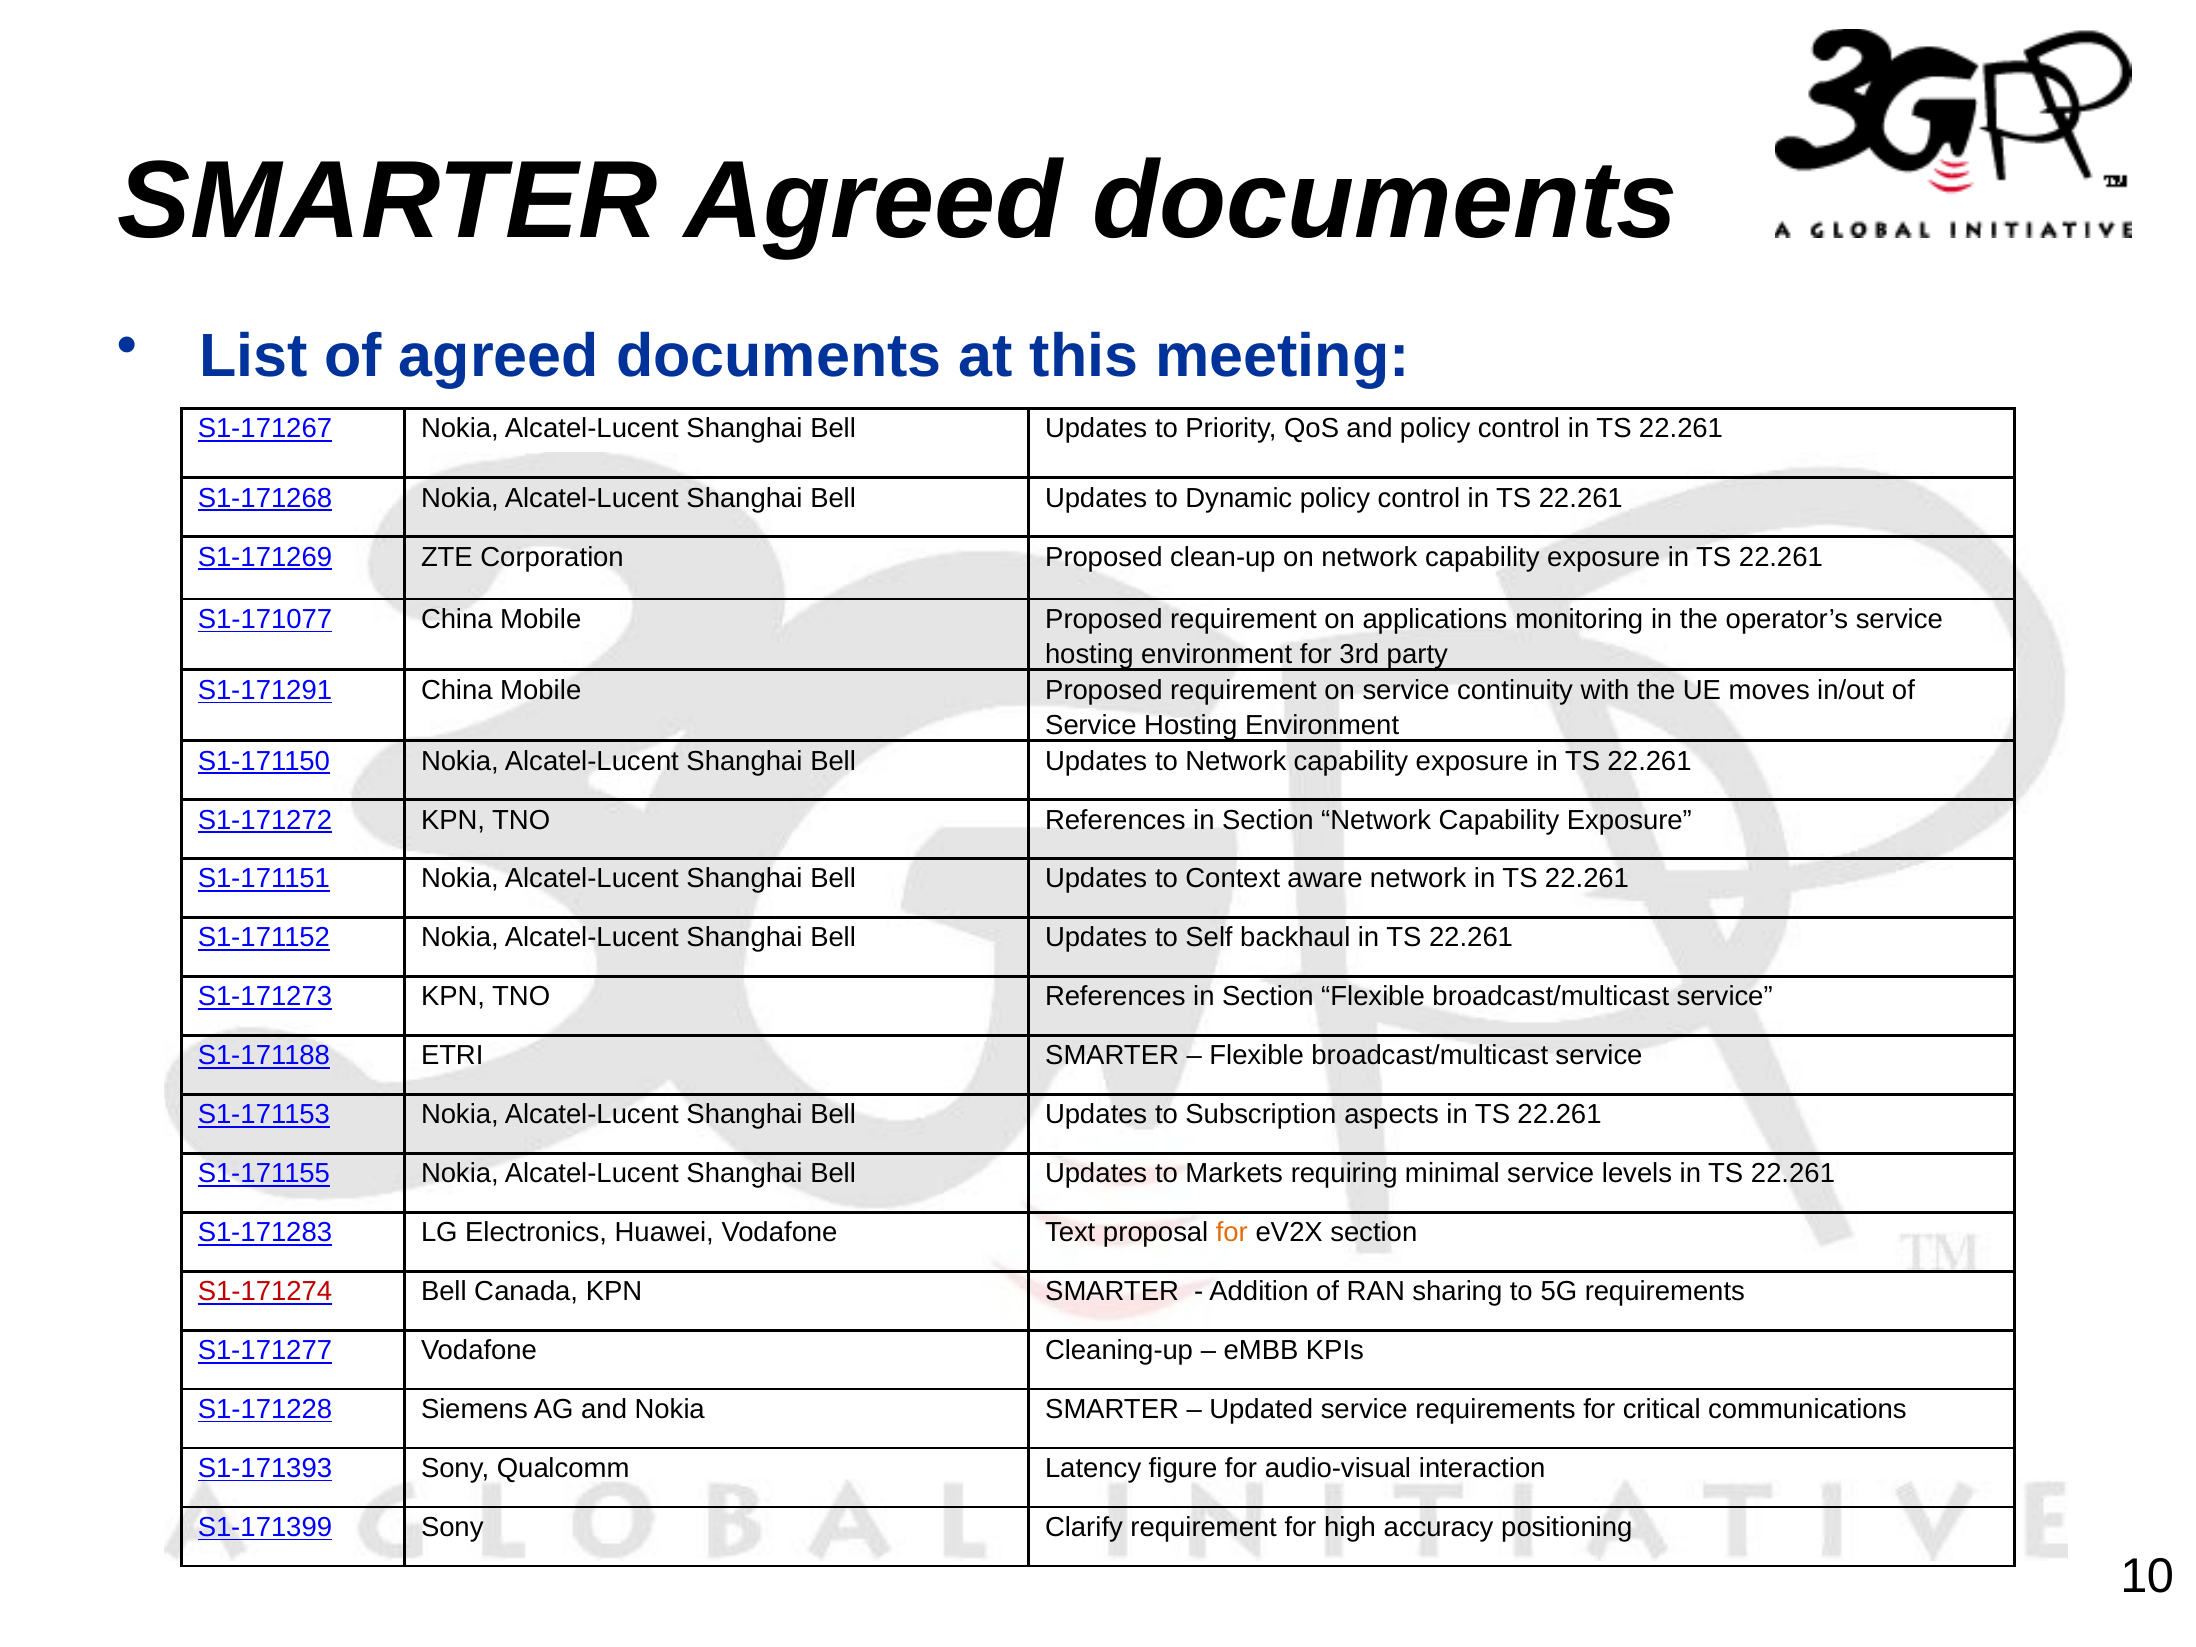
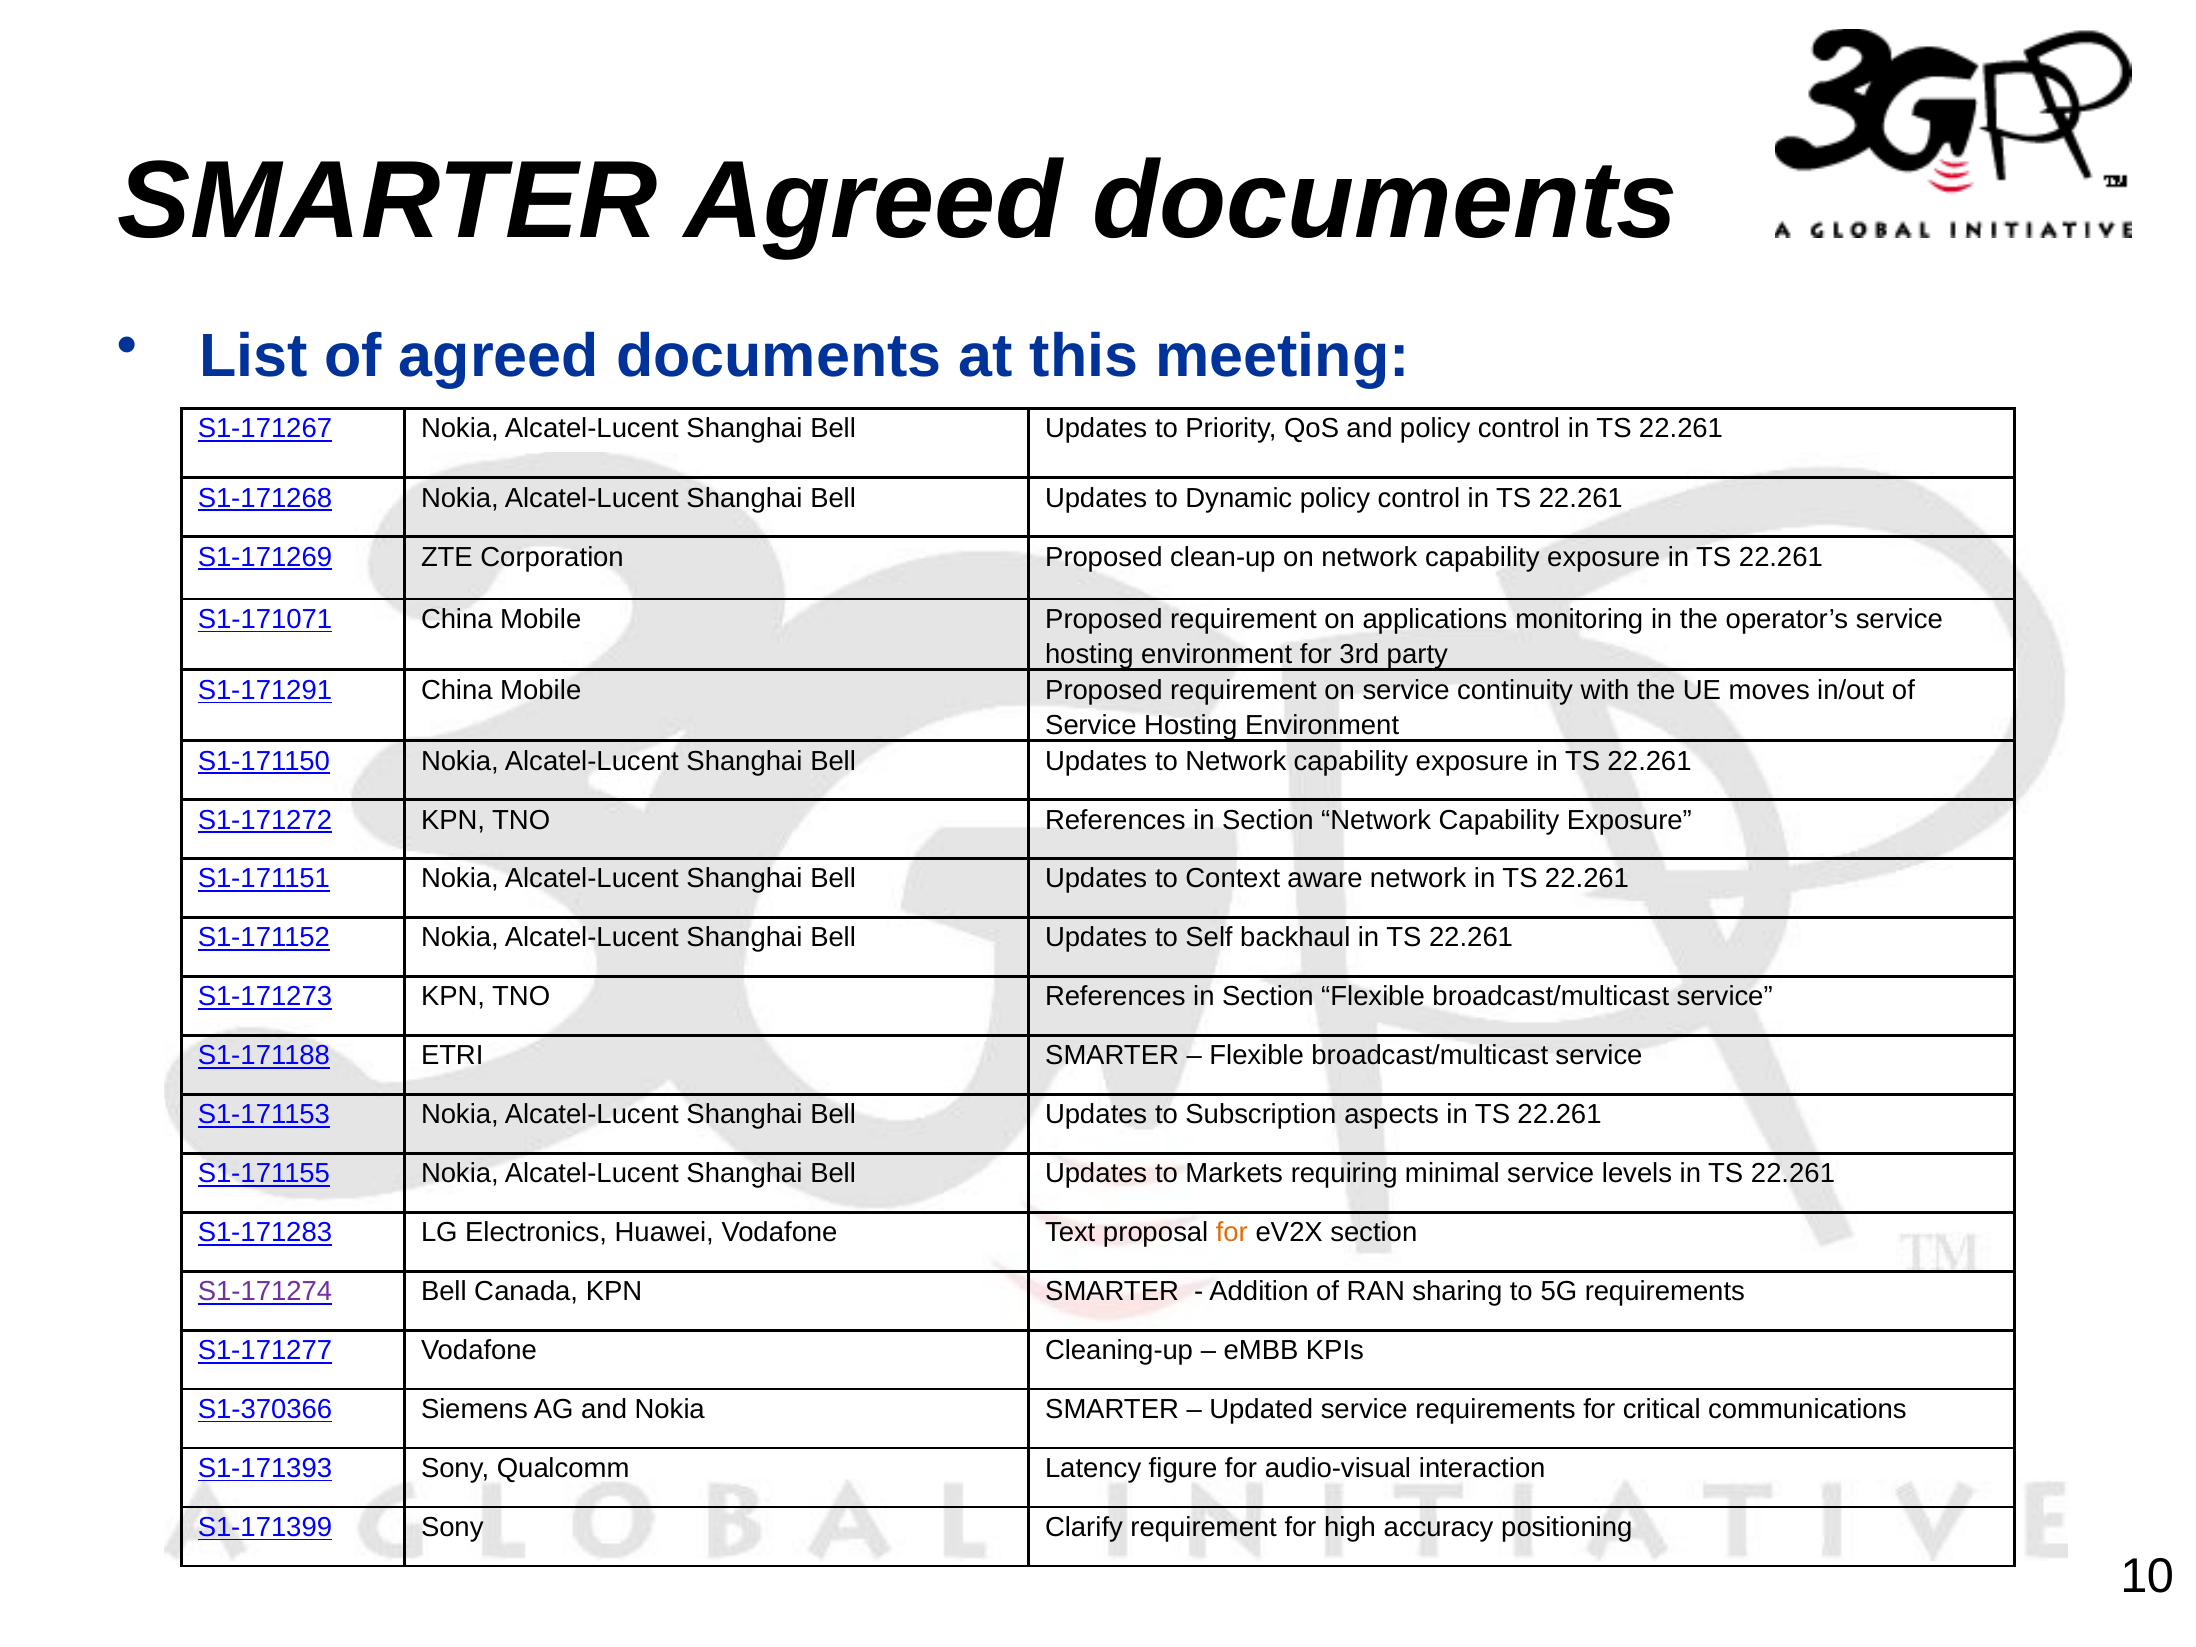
S1-171077: S1-171077 -> S1-171071 (265, 619)
S1-171274 colour: red -> purple (265, 1292)
S1-171228: S1-171228 -> S1-370366 (265, 1410)
